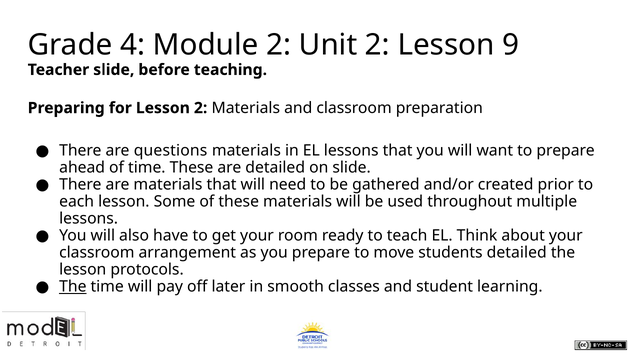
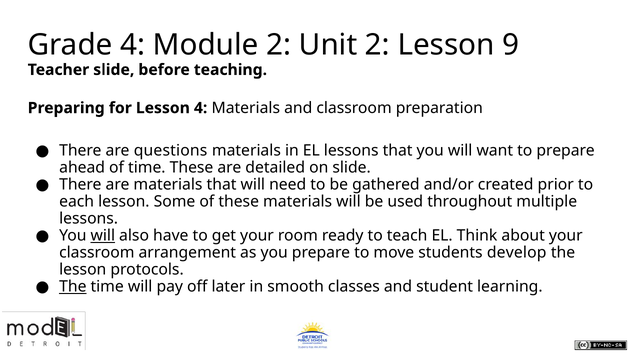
Lesson 2: 2 -> 4 (201, 108)
will underline: none -> present (103, 236)
students detailed: detailed -> develop (517, 253)
